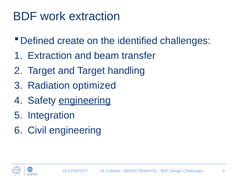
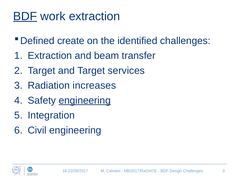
BDF underline: none -> present (25, 16)
handling: handling -> services (126, 71)
optimized: optimized -> increases (94, 86)
